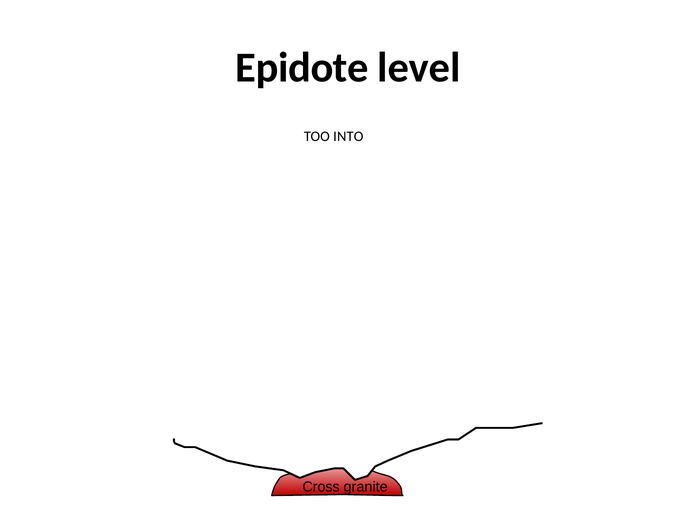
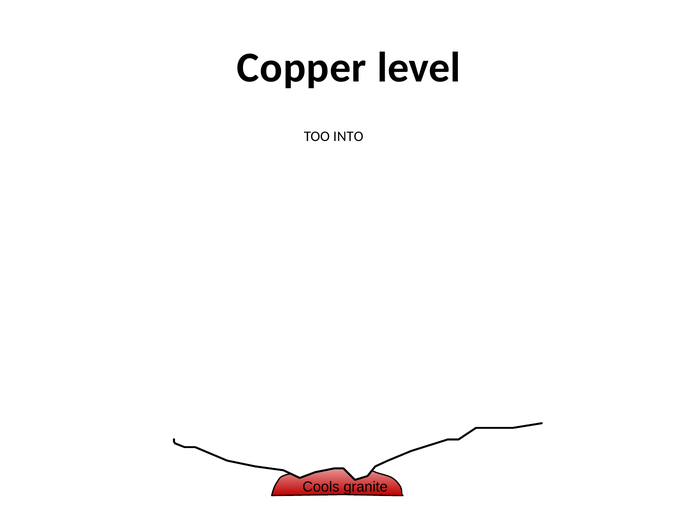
Epidote: Epidote -> Copper (302, 67)
Cross: Cross -> Cools (321, 487)
